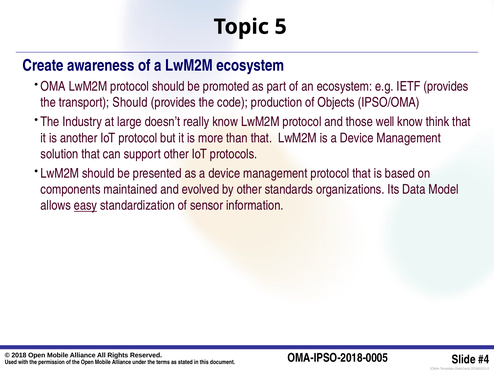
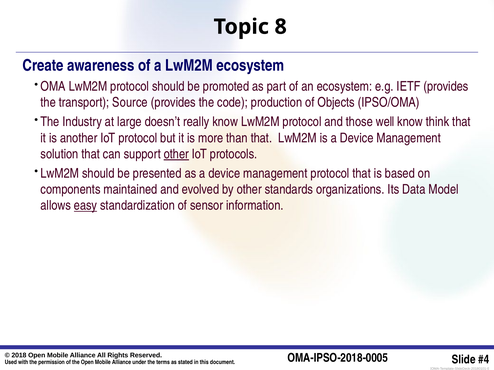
5: 5 -> 8 (281, 27)
transport Should: Should -> Source (130, 103)
other underline: none -> present (176, 154)
